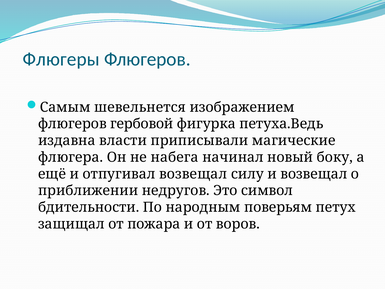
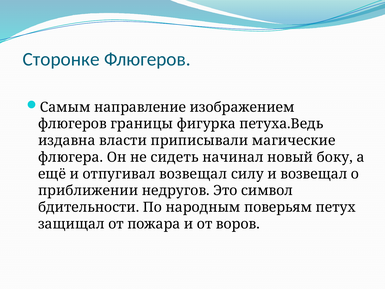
Флюгеры: Флюгеры -> Сторонке (61, 59)
шевельнется: шевельнется -> направление (140, 107)
гербовой: гербовой -> границы (142, 124)
набега: набега -> сидеть (175, 157)
